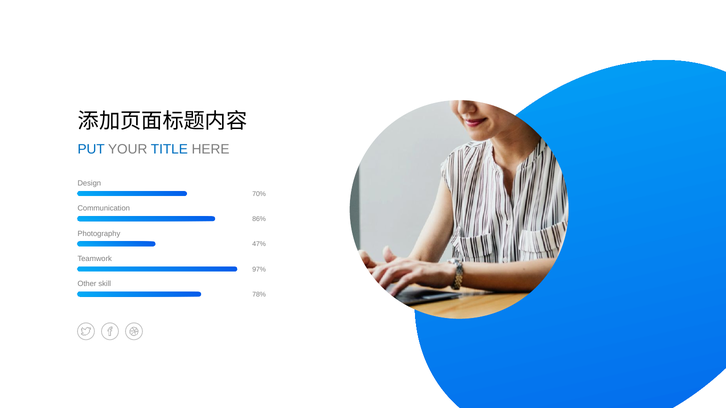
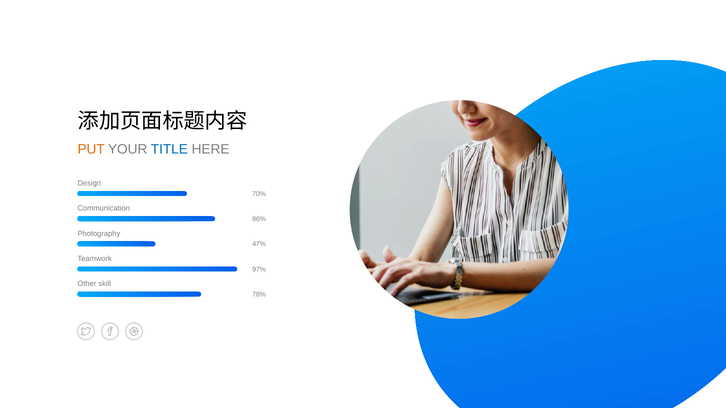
PUT colour: blue -> orange (91, 150)
